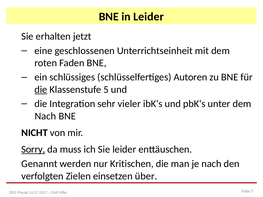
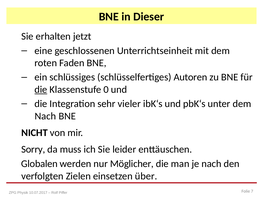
in Leider: Leider -> Dieser (149, 17)
5: 5 -> 0 (106, 90)
Sorry underline: present -> none (33, 150)
Genannt: Genannt -> Globalen (39, 164)
Kritischen: Kritischen -> Möglicher (132, 164)
